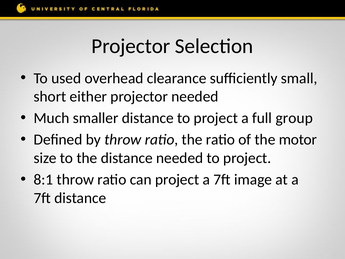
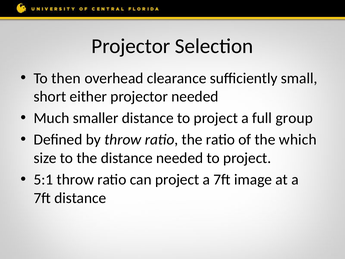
used: used -> then (66, 78)
motor: motor -> which (298, 139)
8:1: 8:1 -> 5:1 (43, 179)
